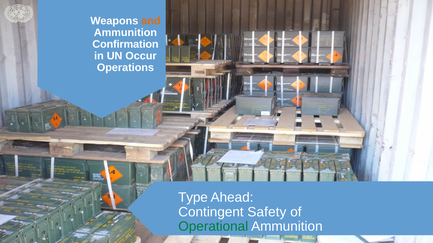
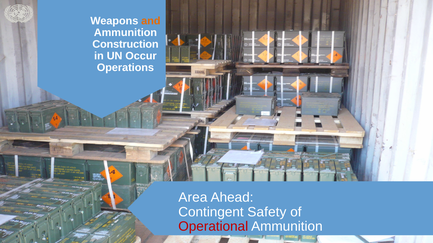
Confirmation: Confirmation -> Construction (125, 44)
Type: Type -> Area (193, 198)
Operational colour: green -> red (213, 227)
